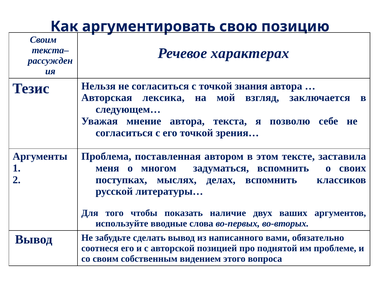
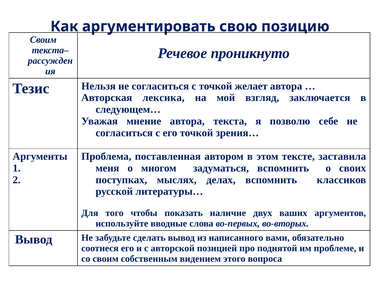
характерах: характерах -> проникнуто (250, 53)
знания: знания -> желает (251, 86)
